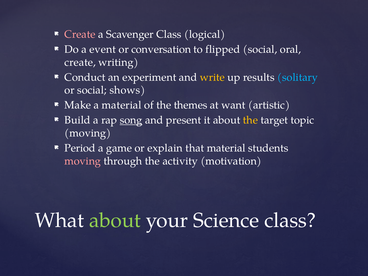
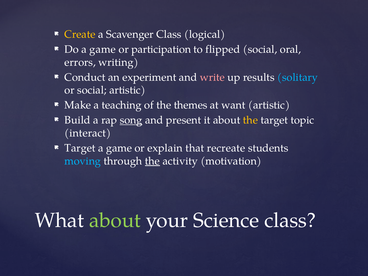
Create colour: pink -> yellow (80, 34)
Do a event: event -> game (103, 49)
conversation: conversation -> participation (161, 49)
create: create -> errors (80, 62)
write colour: yellow -> pink (212, 77)
social shows: shows -> artistic (127, 90)
a material: material -> teaching (122, 105)
moving: moving -> interact (88, 133)
Period: Period -> Target (80, 148)
that material: material -> recreate (226, 148)
moving colour: pink -> light blue (83, 161)
the underline: none -> present (152, 161)
